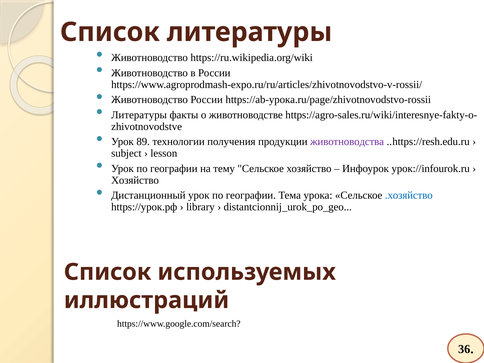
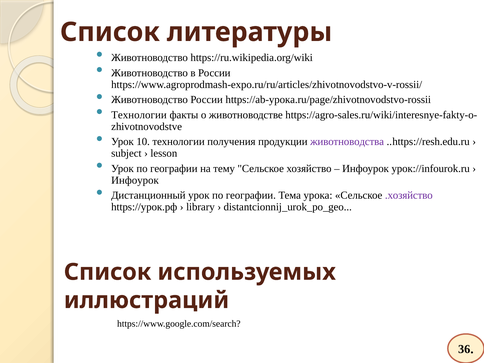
Литературы: Литературы -> Технологии (139, 115)
89: 89 -> 10 (143, 142)
Хозяйство: Хозяйство -> Инфоурок (135, 180)
.хозяйство colour: blue -> purple (409, 195)
